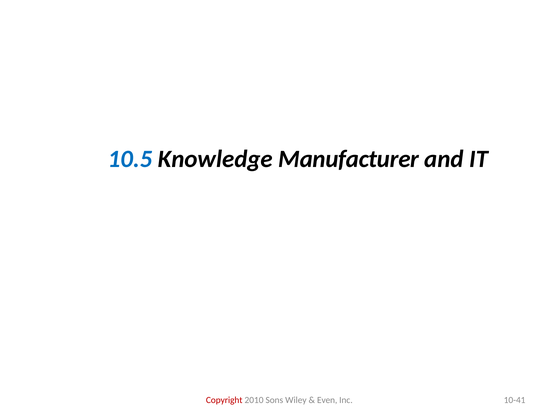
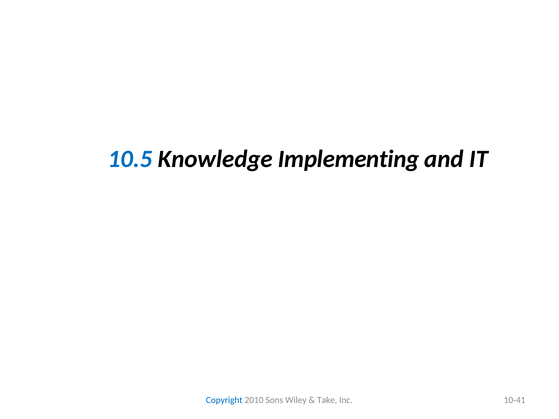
Manufacturer: Manufacturer -> Implementing (349, 159)
Copyright colour: red -> blue (224, 400)
Even: Even -> Take (327, 400)
